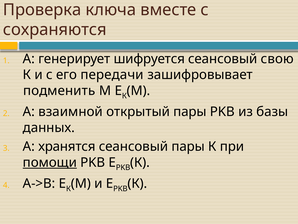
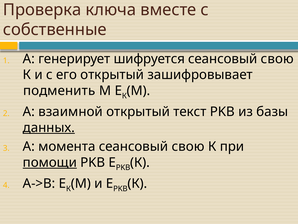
сохраняются: сохраняются -> собственные (55, 30)
его передачи: передачи -> открытый (112, 75)
открытый пары: пары -> текст (190, 112)
данных underline: none -> present (49, 127)
хранятся: хранятся -> момента (67, 146)
пары: пары -> свою (188, 146)
